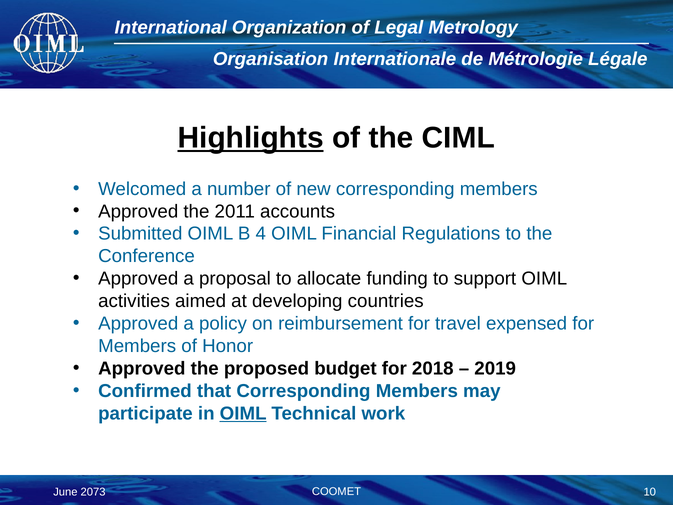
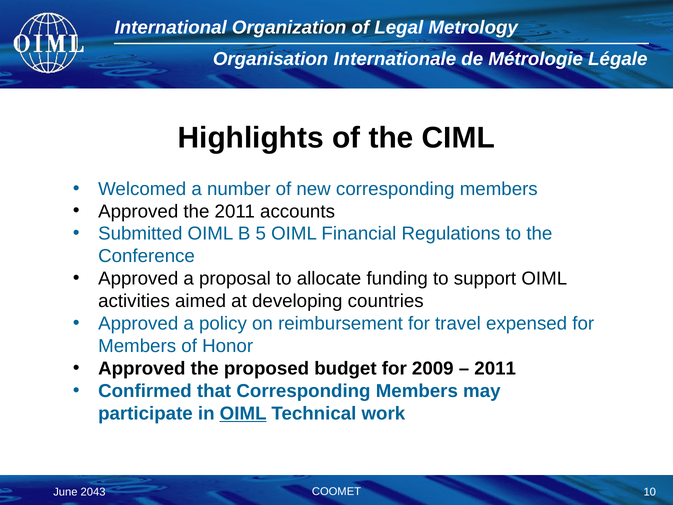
Highlights underline: present -> none (251, 138)
4: 4 -> 5 (261, 234)
2018: 2018 -> 2009 (433, 368)
2019: 2019 -> 2011 (495, 368)
2073: 2073 -> 2043 (93, 492)
